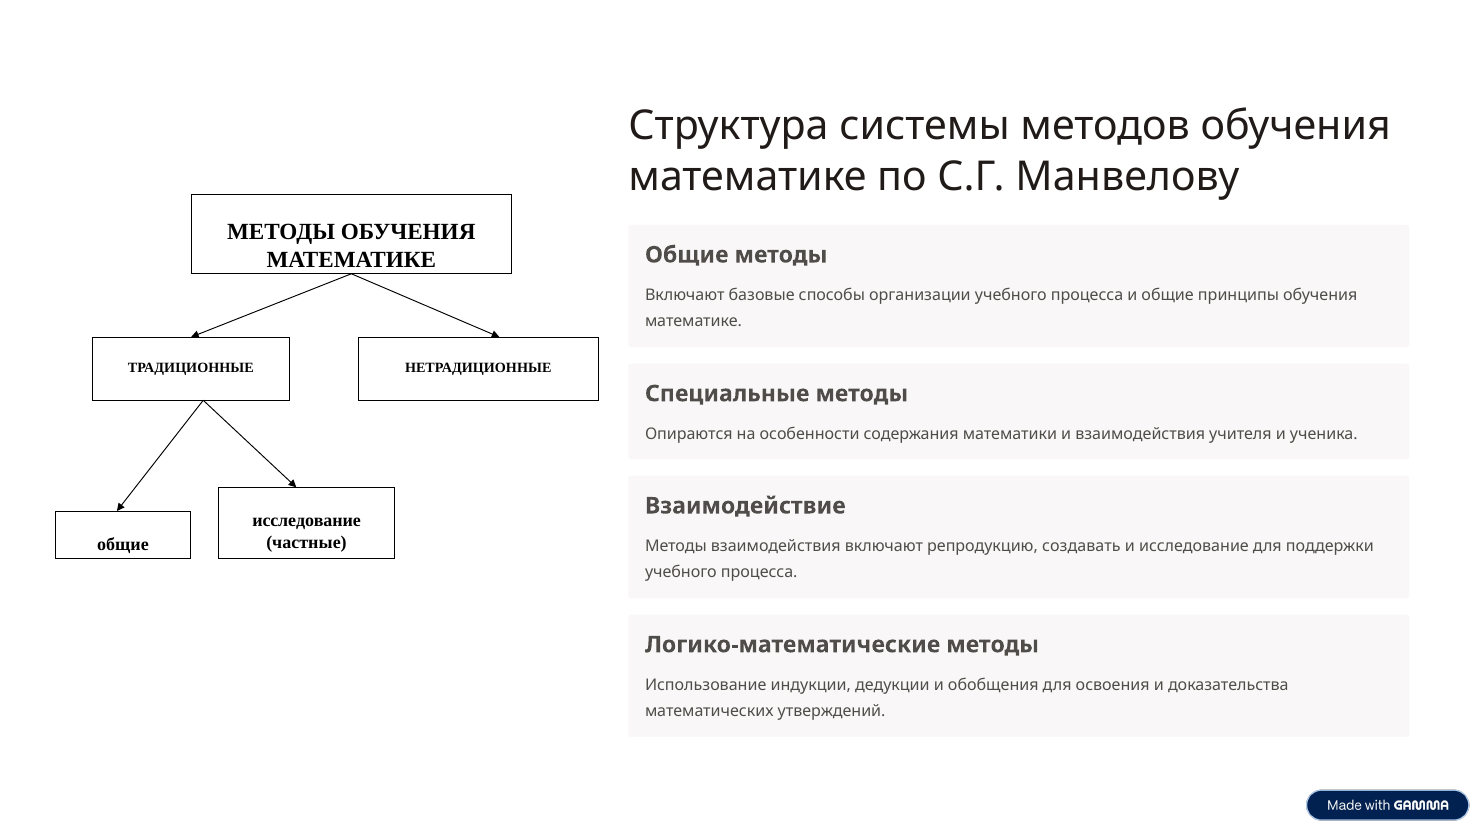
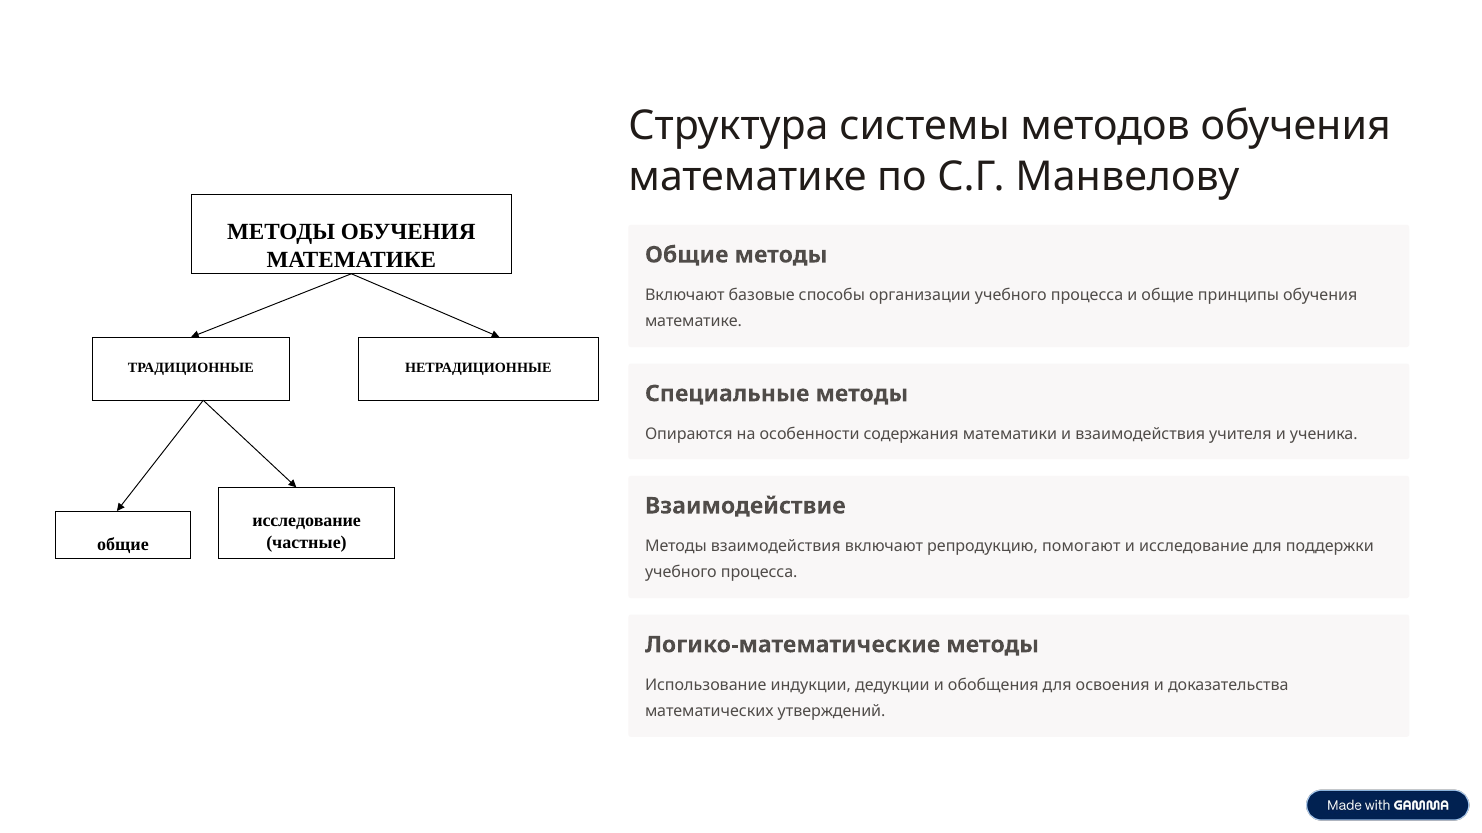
создавать: создавать -> помогают (1081, 547)
